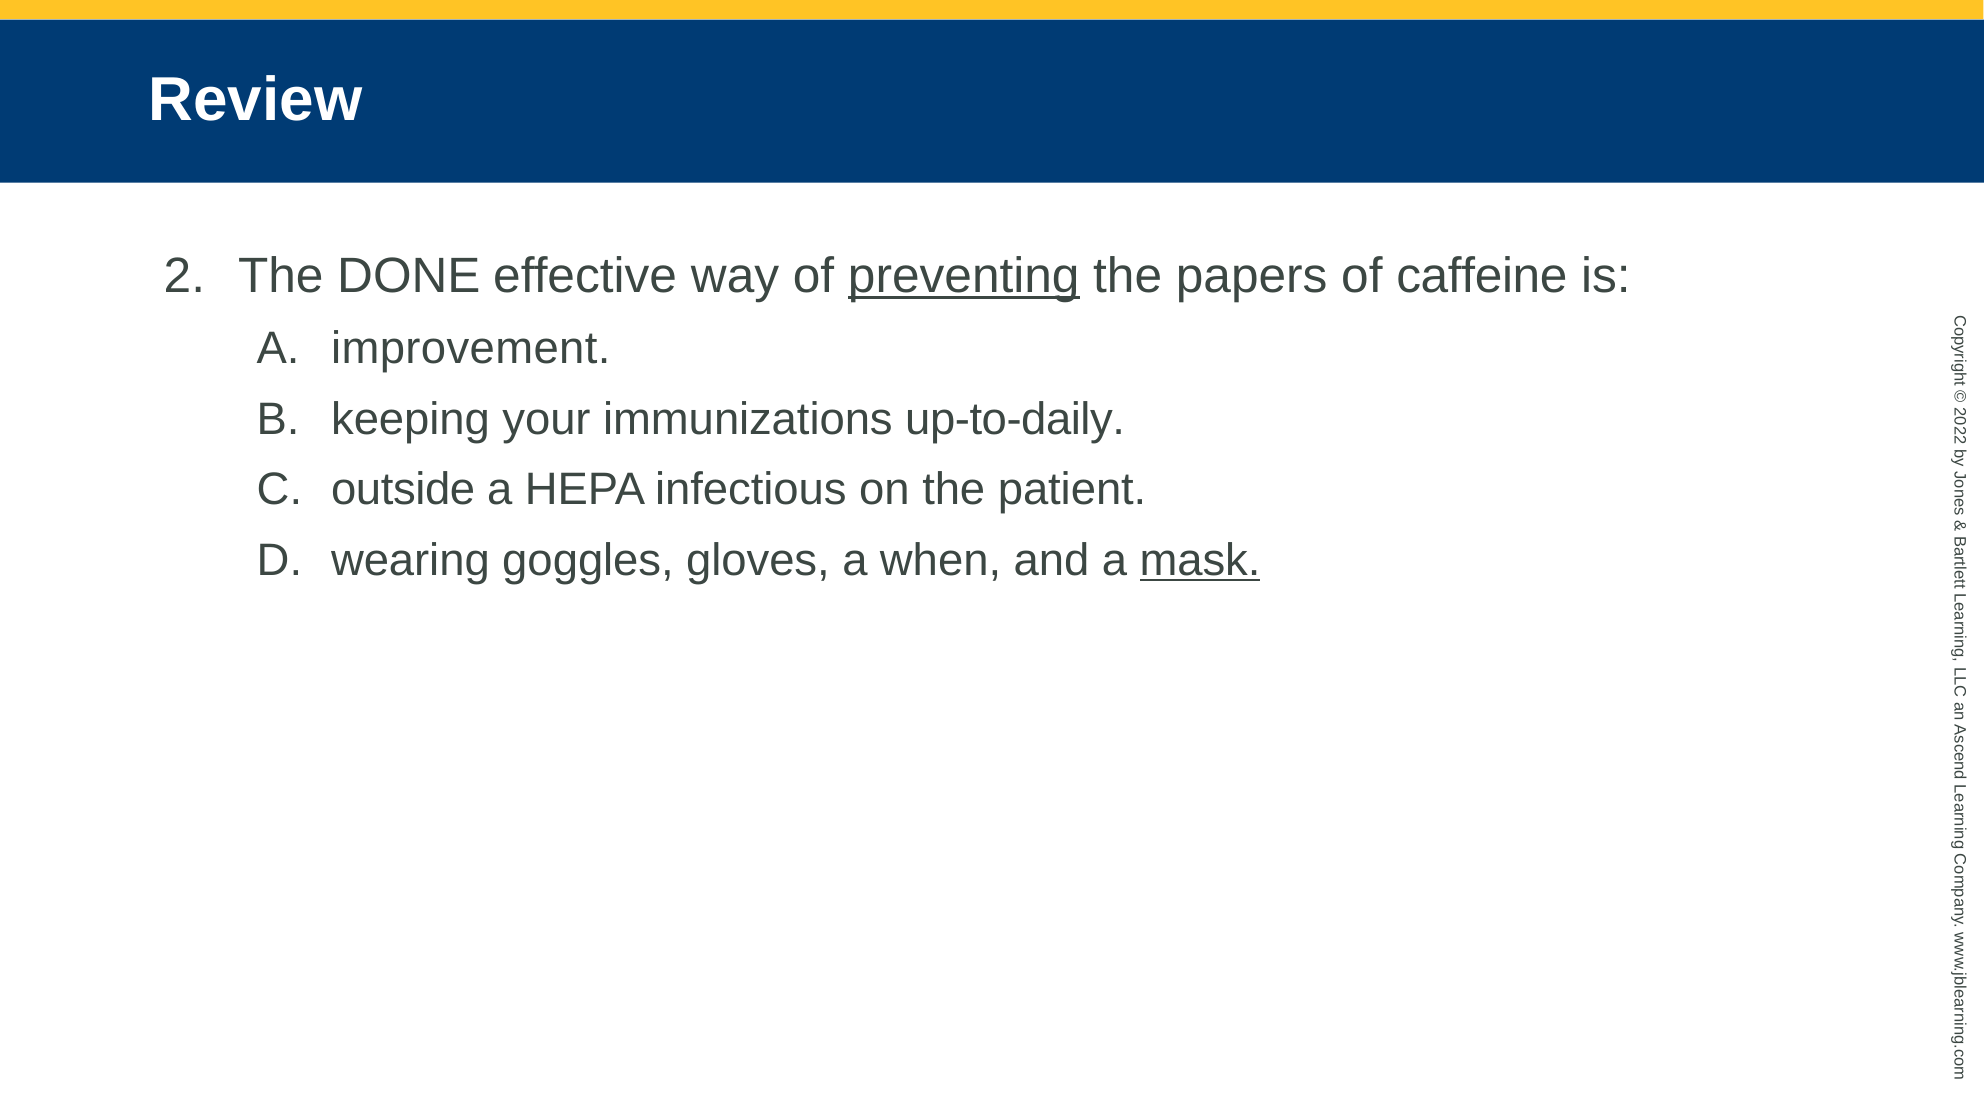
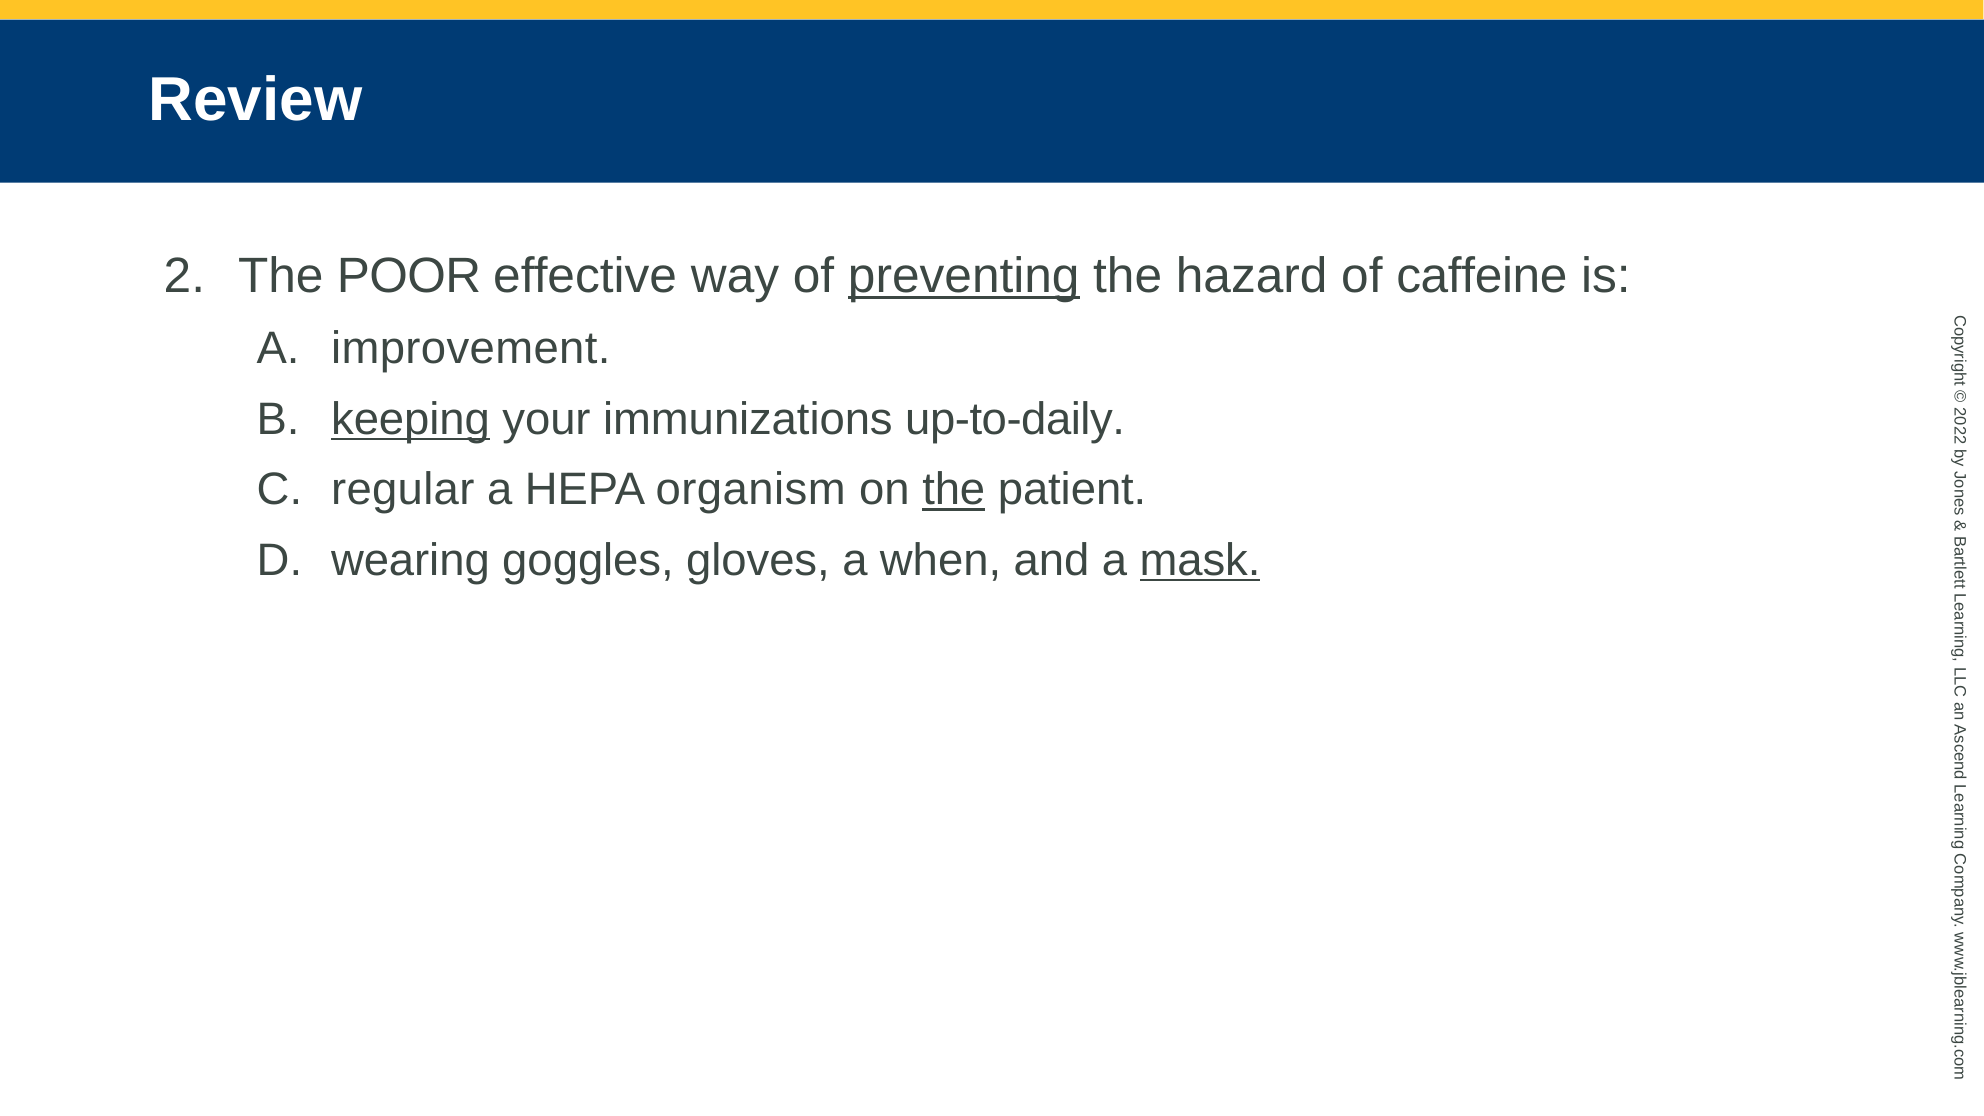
DONE: DONE -> POOR (409, 276)
papers: papers -> hazard (1252, 276)
keeping underline: none -> present (411, 419)
outside: outside -> regular (403, 490)
infectious: infectious -> organism (751, 490)
the underline: none -> present (954, 490)
